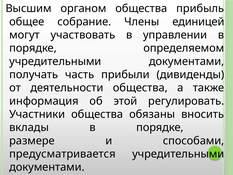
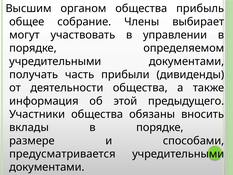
единицей: единицей -> выбирает (198, 22)
регулировать: регулировать -> предыдущего (186, 101)
